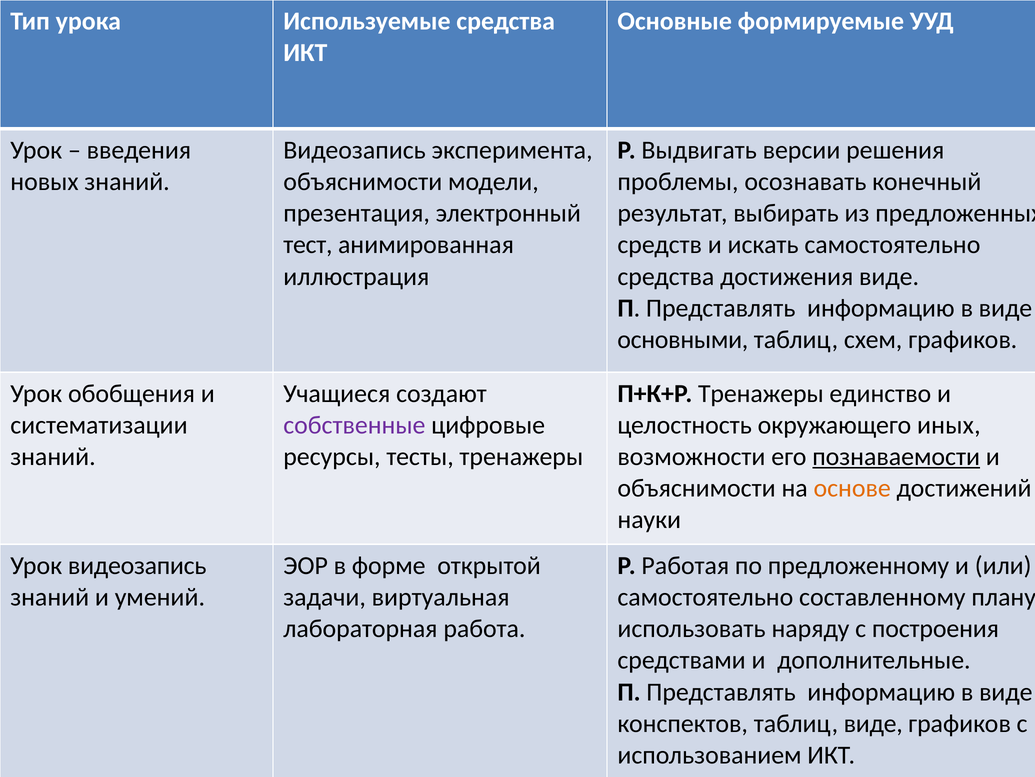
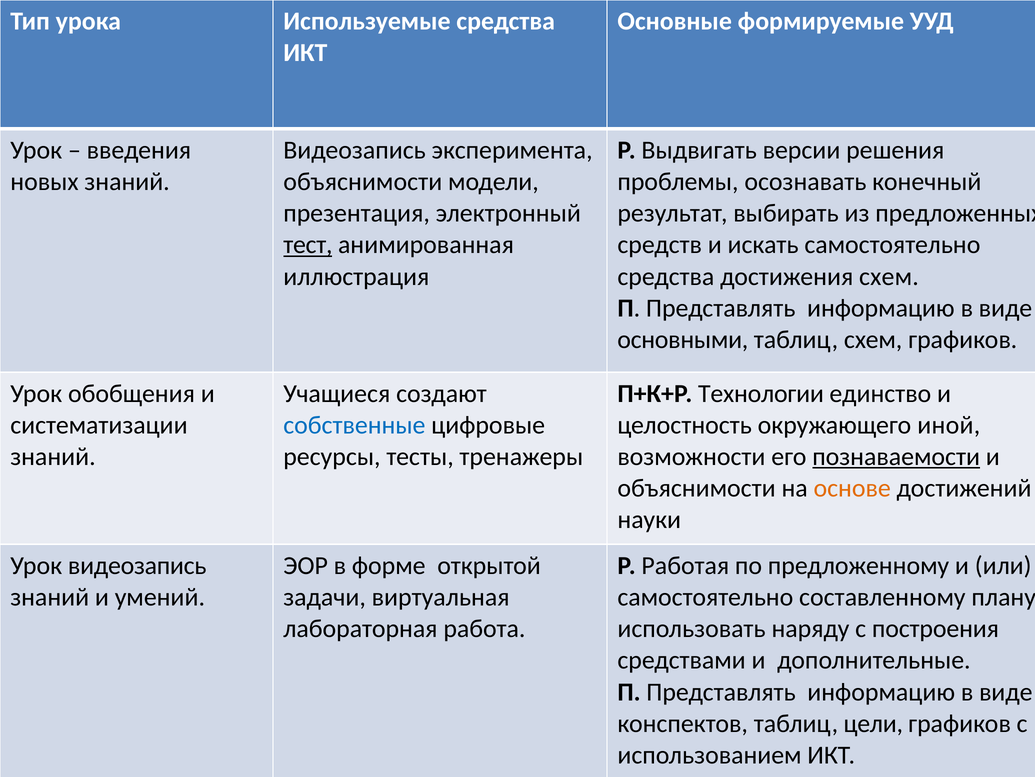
тест underline: none -> present (308, 245)
достижения виде: виде -> схем (889, 276)
П+К+Р Тренажеры: Тренажеры -> Технологии (761, 393)
собственные colour: purple -> blue (354, 425)
иных: иных -> иной (949, 425)
таблиц виде: виде -> цели (873, 723)
